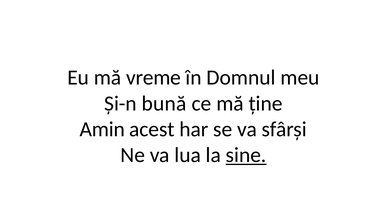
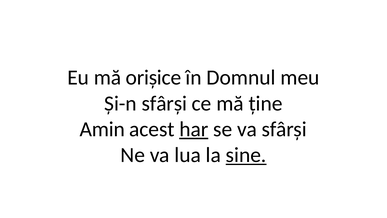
vreme: vreme -> orișice (153, 77)
Și-n bună: bună -> sfârși (164, 103)
har underline: none -> present (194, 129)
